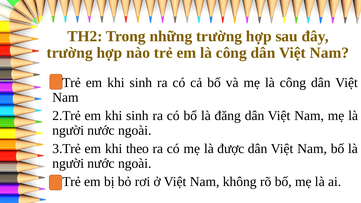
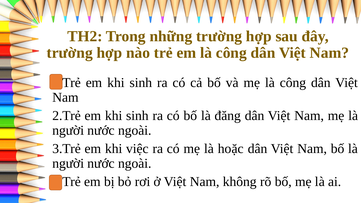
theo: theo -> việc (137, 149)
được: được -> hoặc (231, 149)
